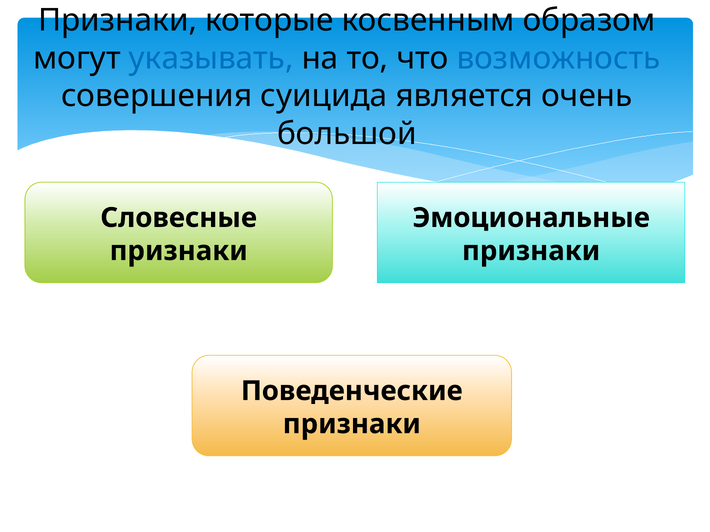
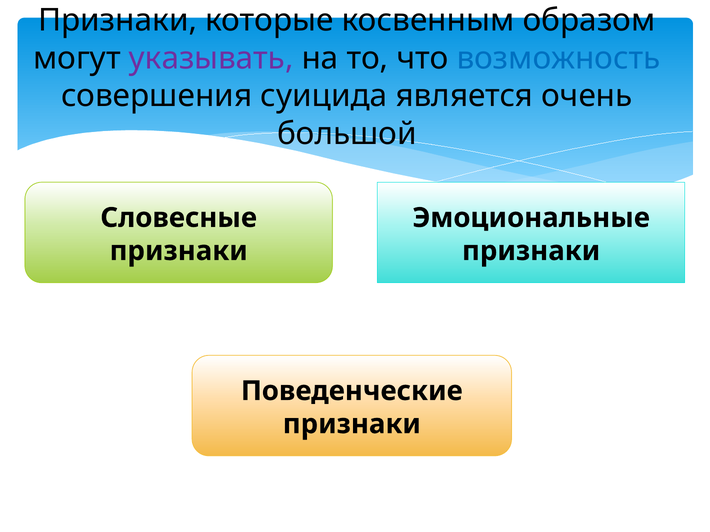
указывать colour: blue -> purple (211, 58)
